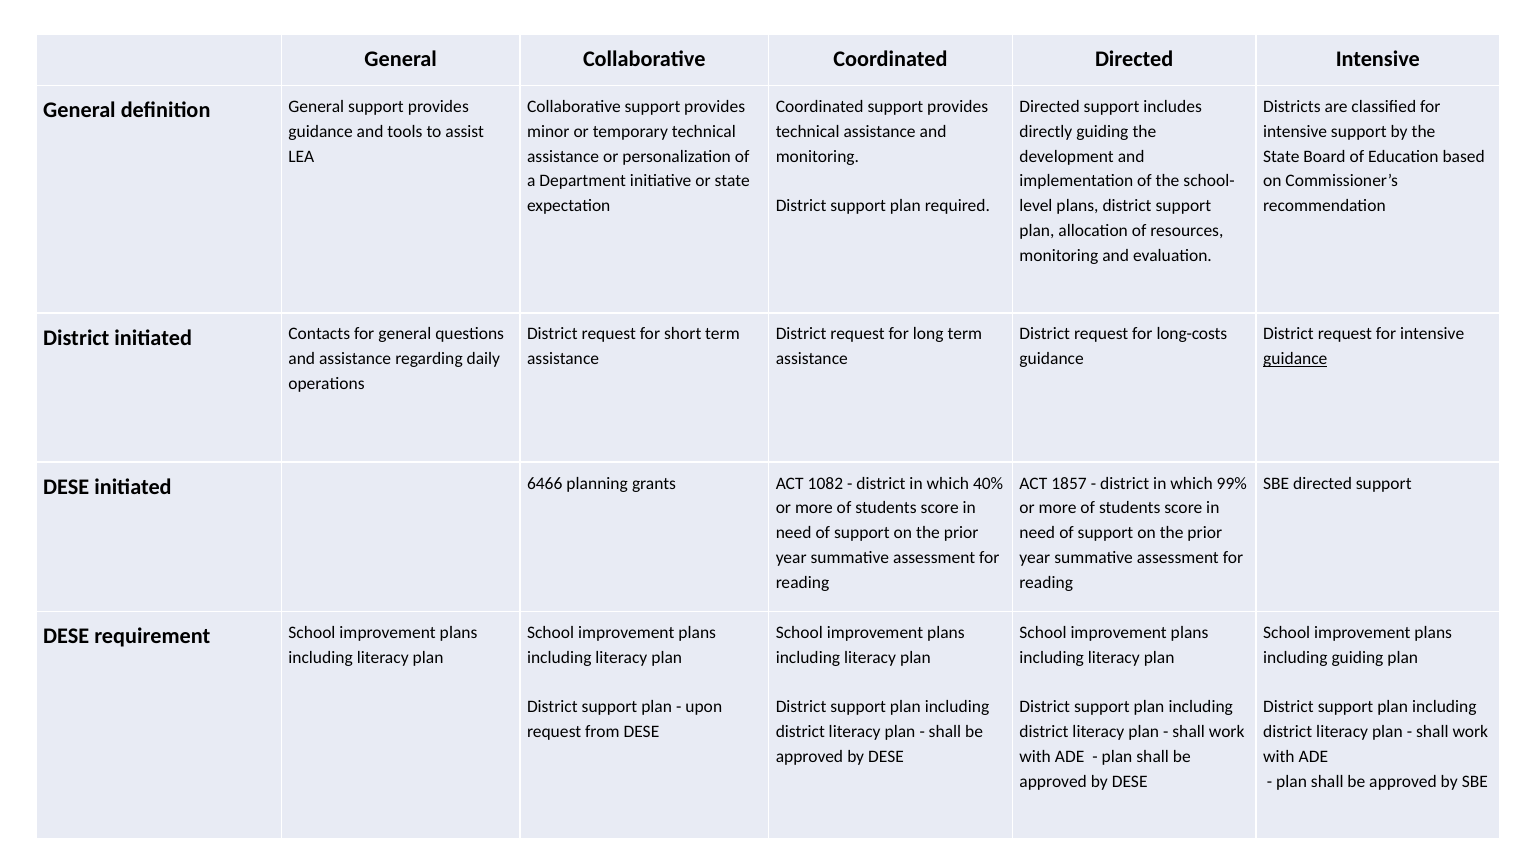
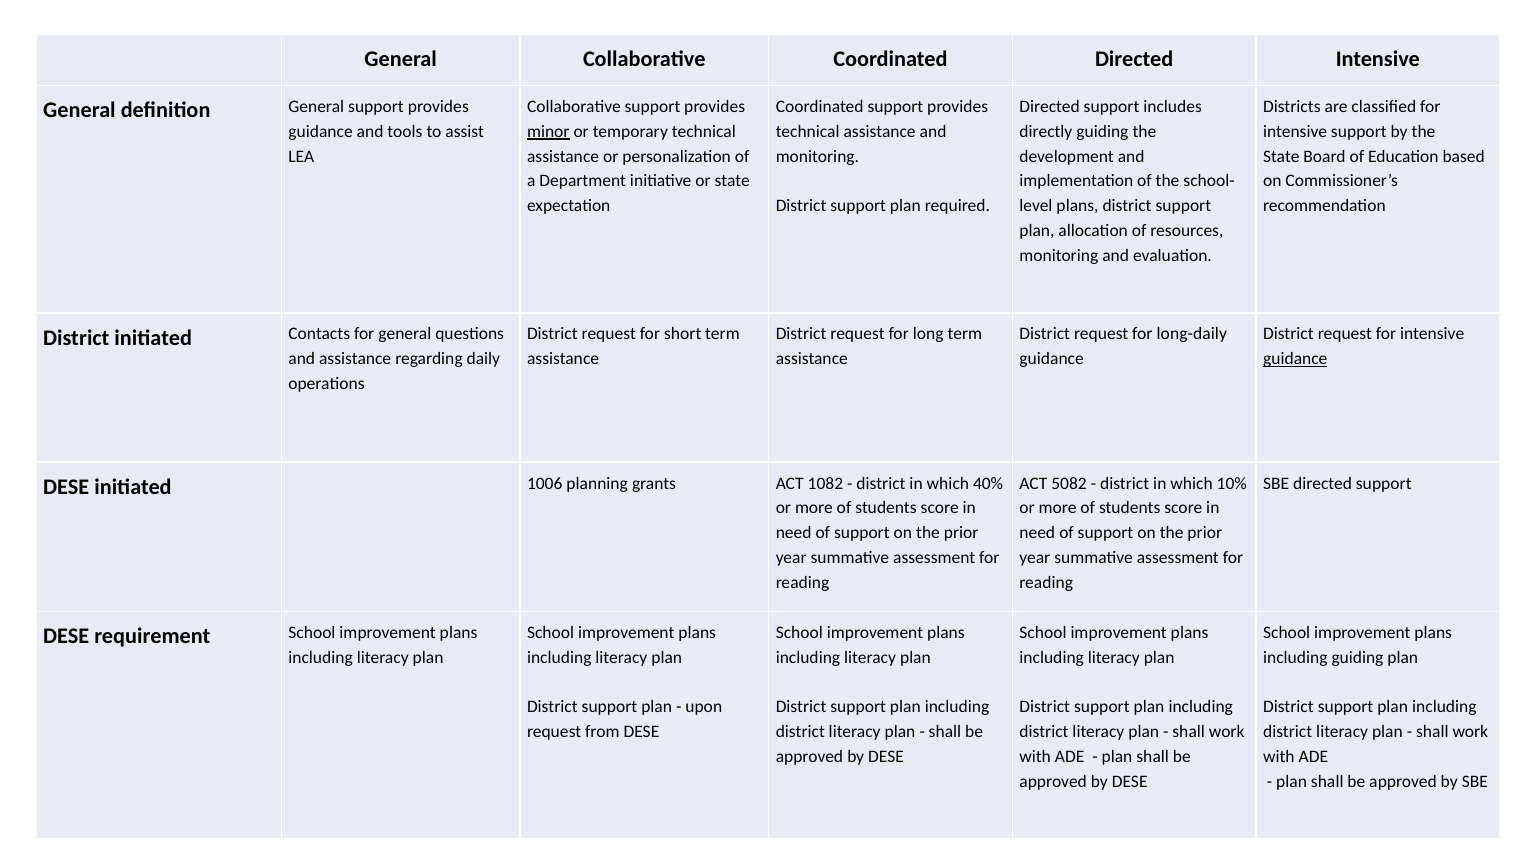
minor underline: none -> present (548, 132)
long-costs: long-costs -> long-daily (1192, 334)
1857: 1857 -> 5082 (1069, 484)
99%: 99% -> 10% (1232, 484)
6466: 6466 -> 1006 (545, 484)
